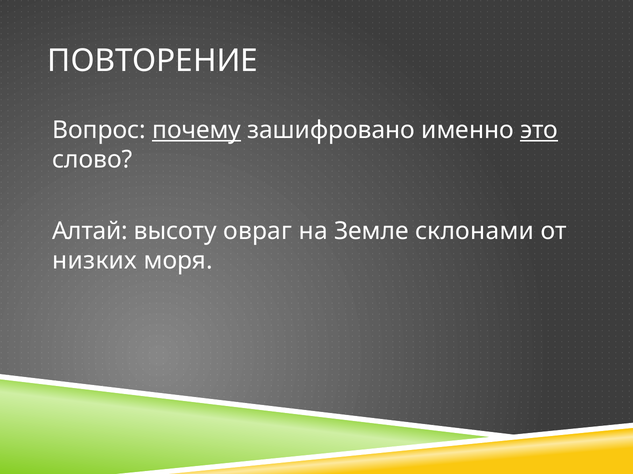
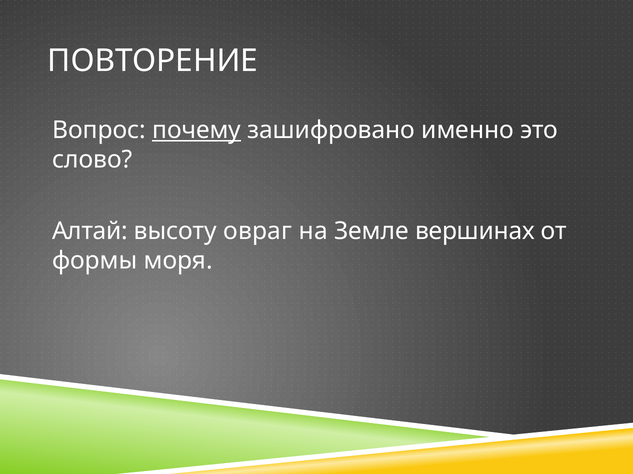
это underline: present -> none (539, 130)
склонами: склонами -> вершинах (475, 231)
низких: низких -> формы (95, 261)
